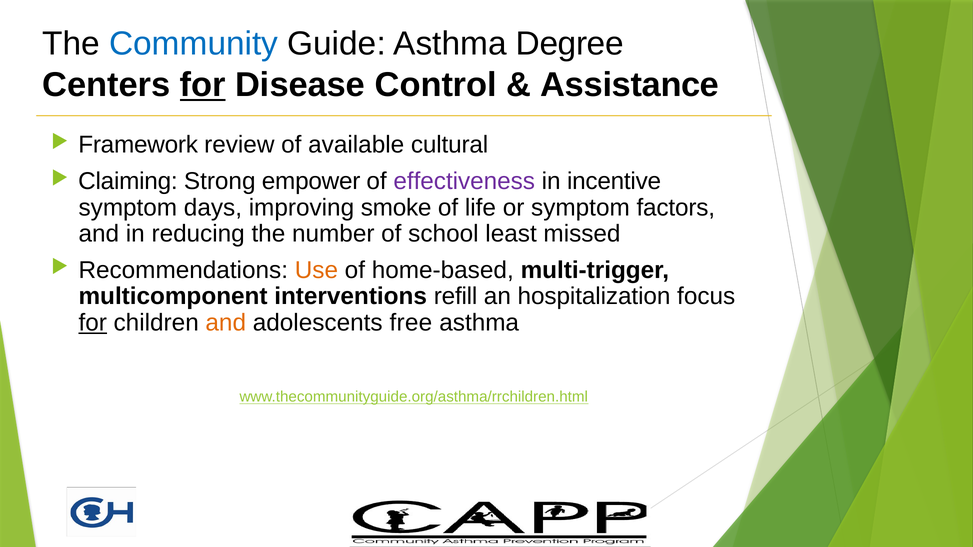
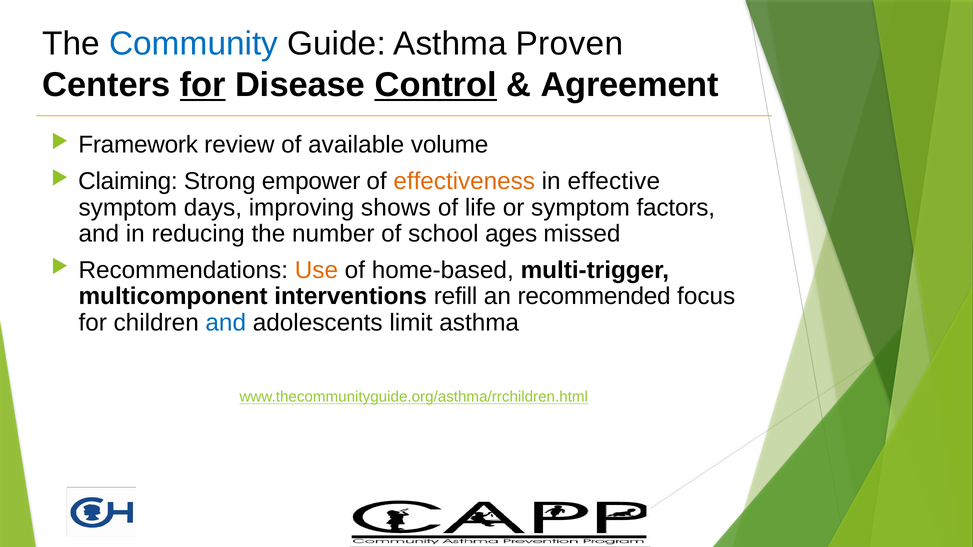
Degree: Degree -> Proven (570, 44)
Control underline: none -> present (436, 85)
Assistance: Assistance -> Agreement (630, 85)
cultural: cultural -> volume (450, 145)
effectiveness colour: purple -> orange (464, 181)
incentive: incentive -> effective (614, 181)
smoke: smoke -> shows (396, 208)
least: least -> ages (511, 234)
hospitalization: hospitalization -> recommended (594, 297)
for underline: present -> none (93, 323)
and colour: orange -> blue (226, 323)
free: free -> limit (411, 323)
